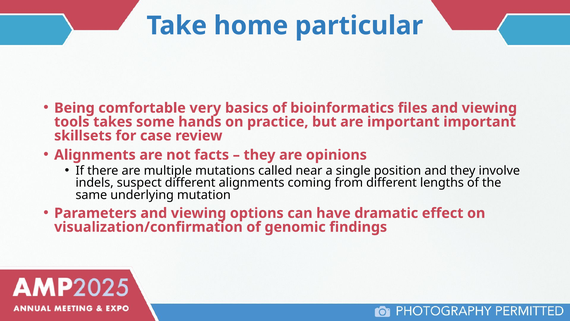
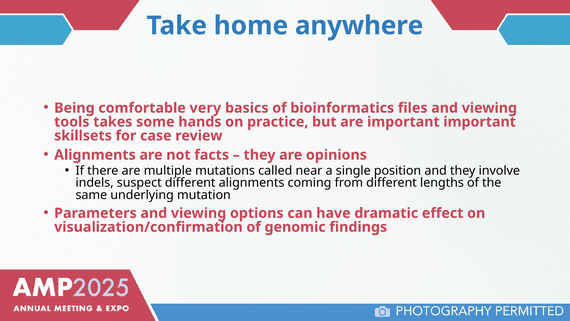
particular: particular -> anywhere (359, 26)
